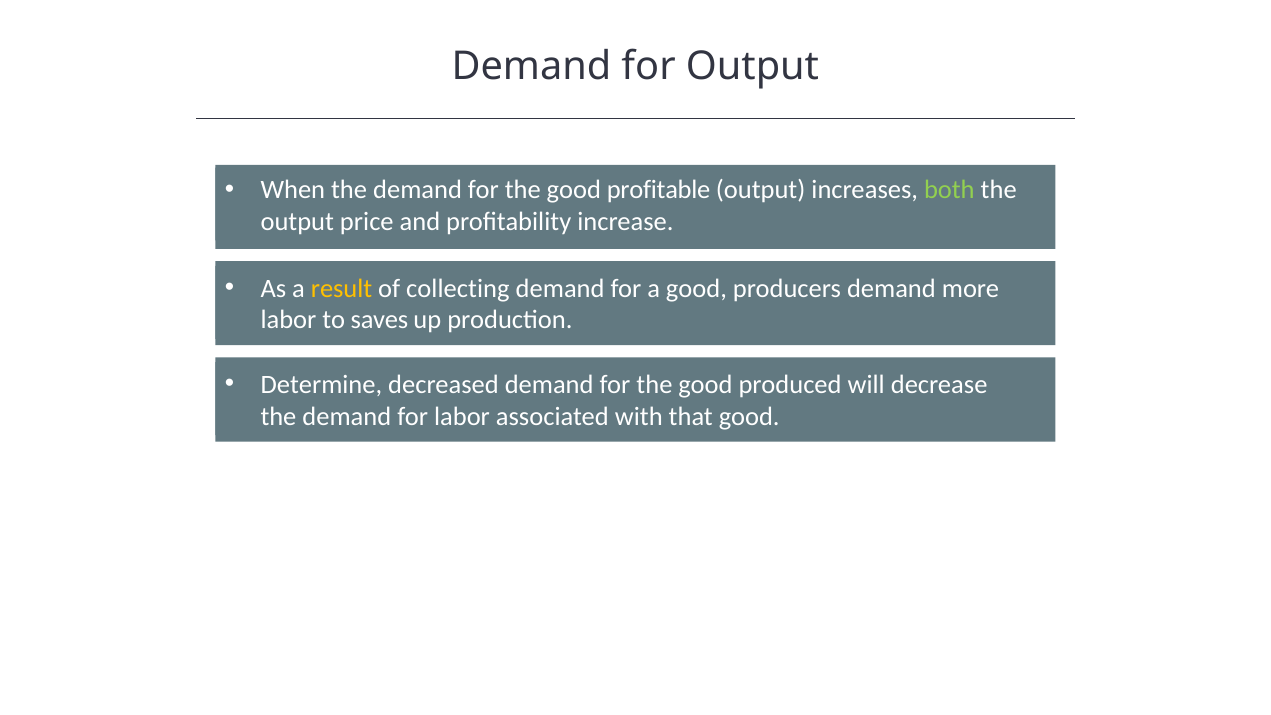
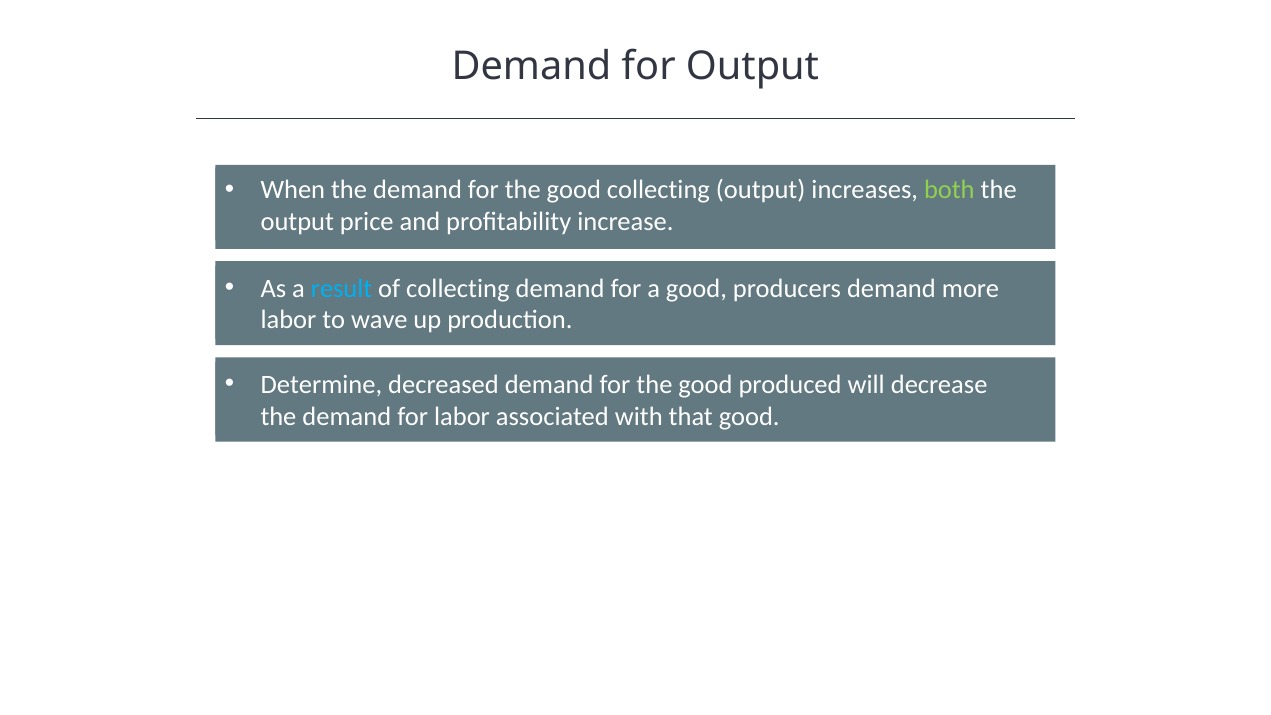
good profitable: profitable -> collecting (658, 190)
result colour: yellow -> light blue (342, 288)
saves: saves -> wave (379, 320)
